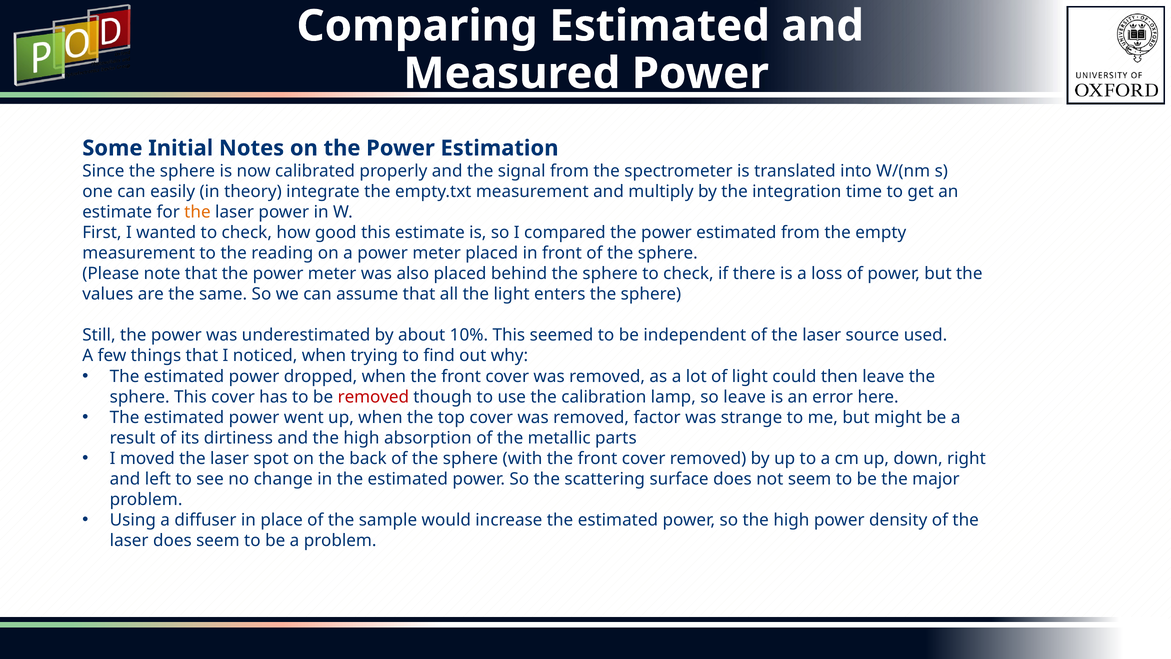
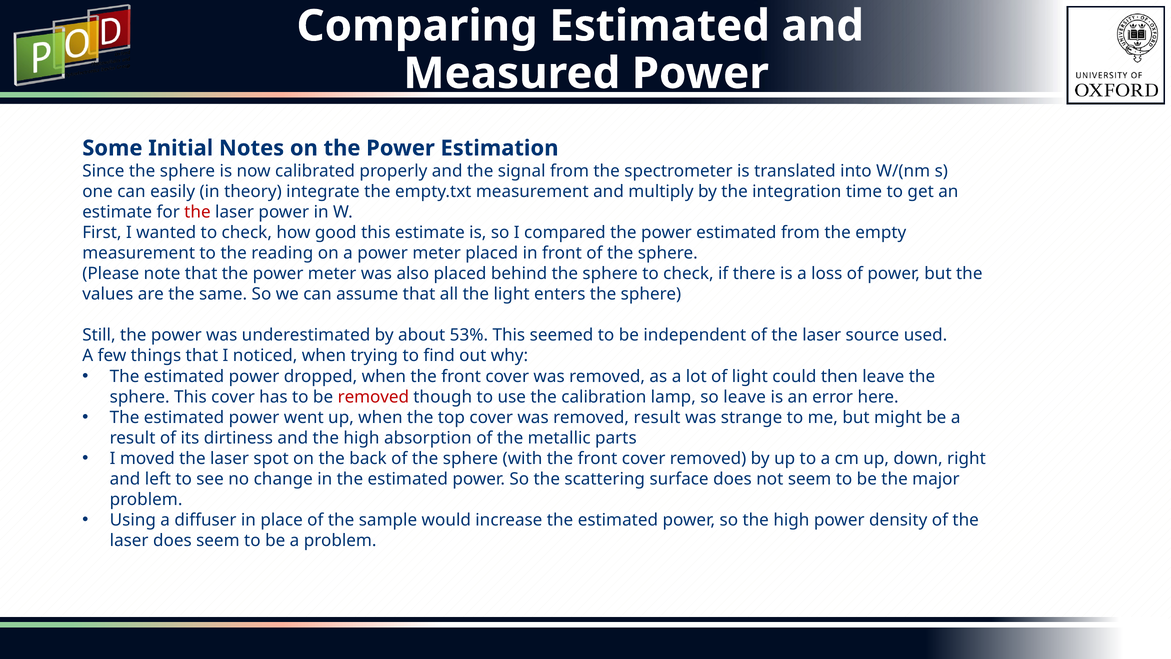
the colour: orange -> red (197, 212)
10%: 10% -> 53% (469, 335)
removed factor: factor -> result (657, 417)
